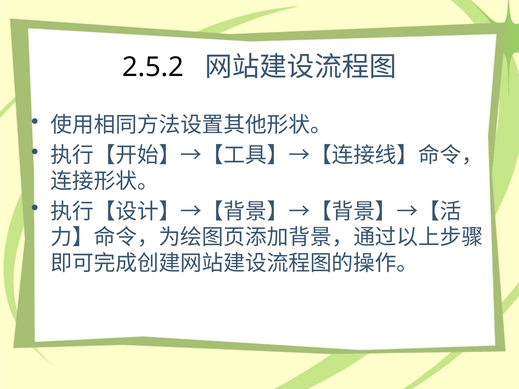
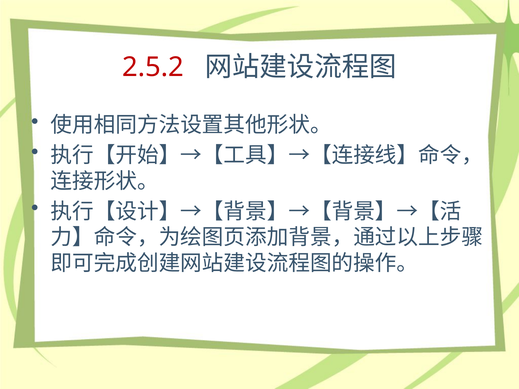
2.5.2 colour: black -> red (153, 67)
